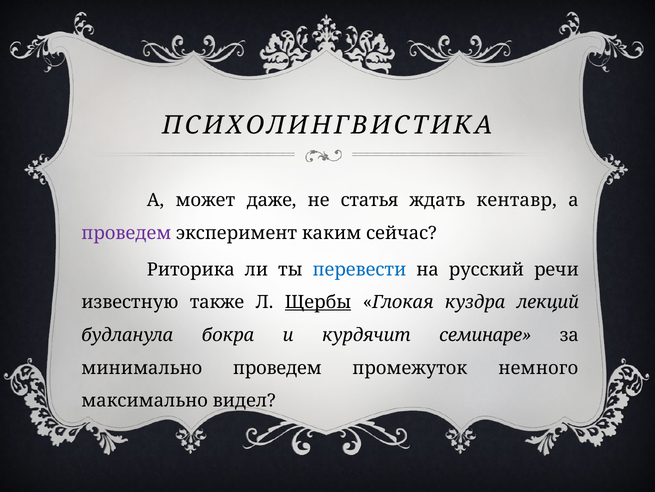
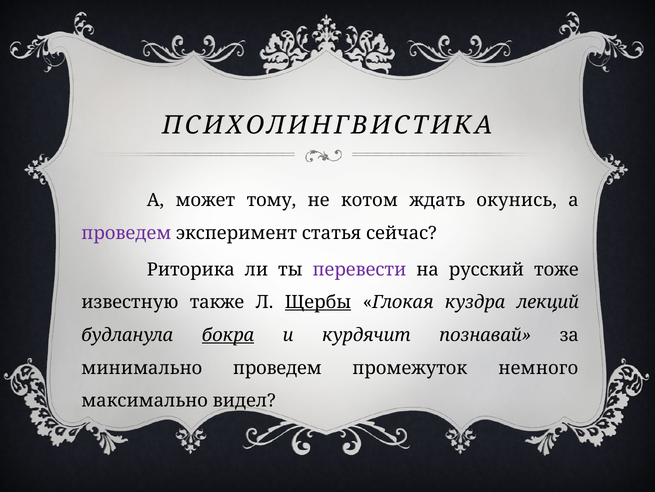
даже: даже -> тому (271, 200)
статья: статья -> котом (369, 200)
кентавр: кентавр -> окунись (517, 200)
каким: каким -> статья (332, 233)
перевести colour: blue -> purple (359, 269)
речи: речи -> тоже (556, 269)
бокра underline: none -> present (228, 335)
семинаре: семинаре -> познавай (485, 335)
